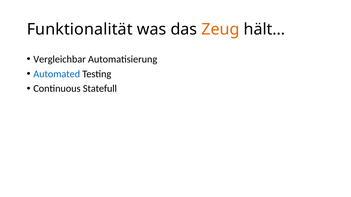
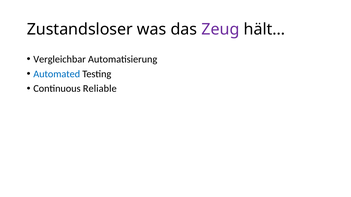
Funktionalität: Funktionalität -> Zustandsloser (80, 29)
Zeug colour: orange -> purple (220, 29)
Statefull: Statefull -> Reliable (100, 89)
